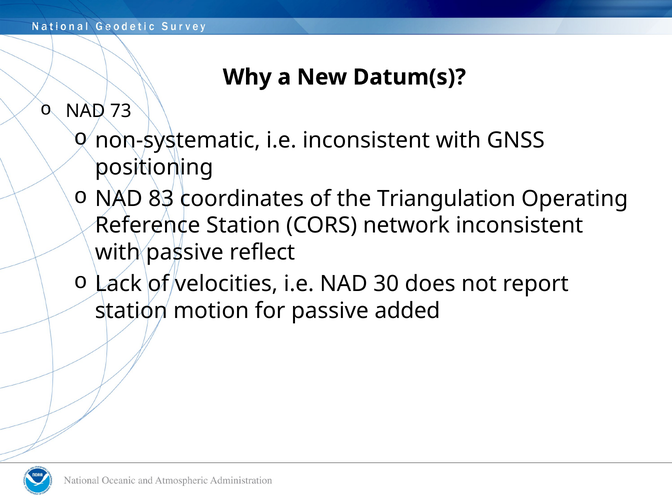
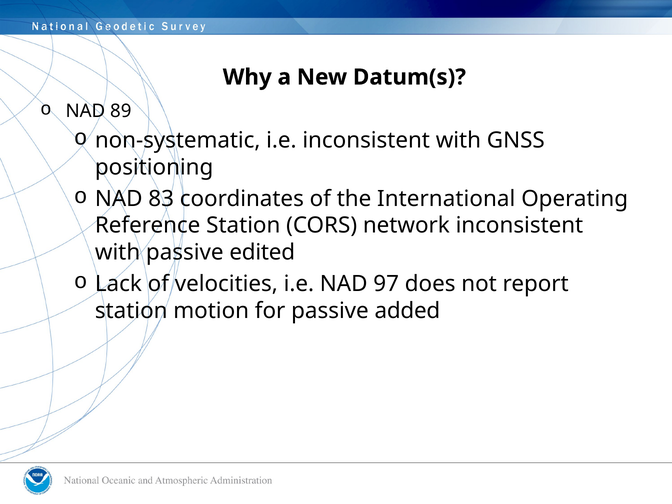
73: 73 -> 89 (121, 111)
Triangulation: Triangulation -> International (446, 199)
reflect: reflect -> edited (262, 252)
30: 30 -> 97 (386, 284)
